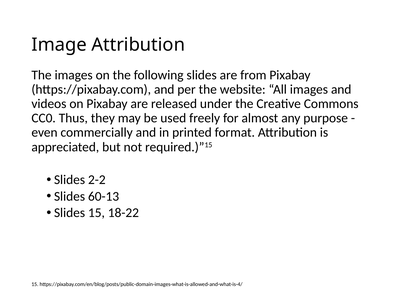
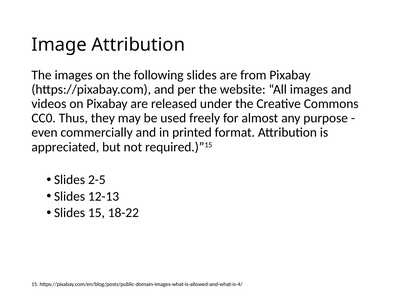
2-2: 2-2 -> 2-5 (97, 180)
60-13: 60-13 -> 12-13 (104, 196)
